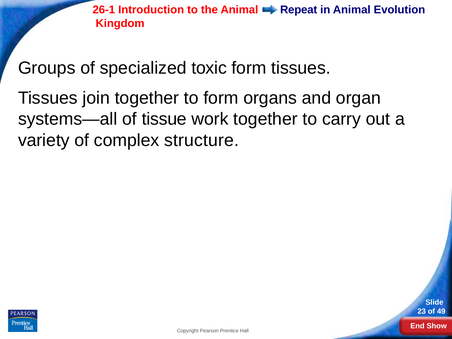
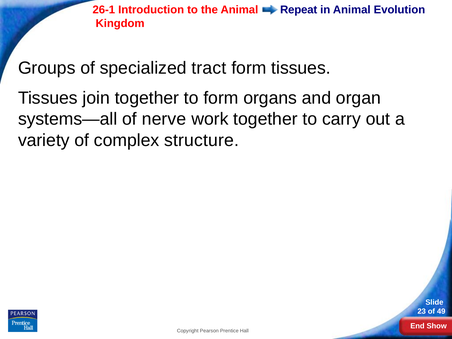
toxic: toxic -> tract (209, 68)
tissue: tissue -> nerve (164, 119)
